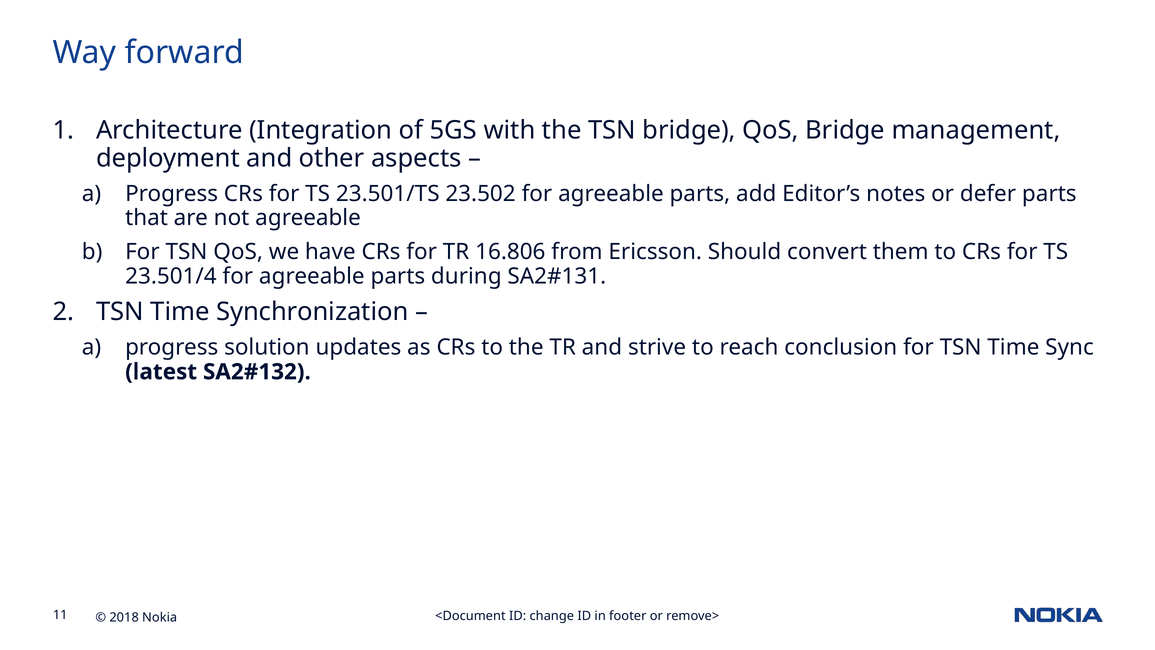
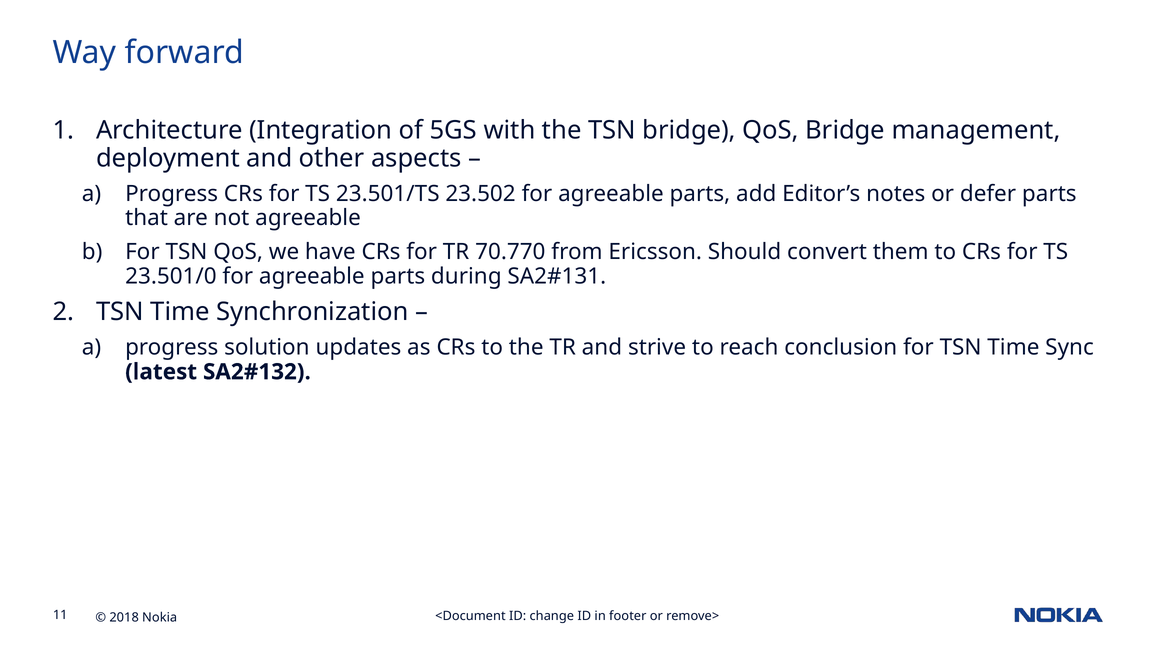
16.806: 16.806 -> 70.770 (510, 252)
23.501/4: 23.501/4 -> 23.501/0 (171, 276)
